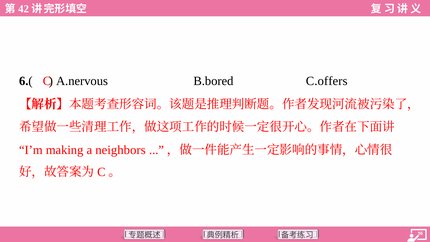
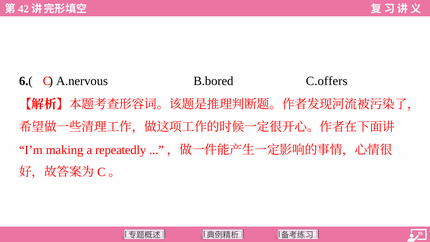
neighbors: neighbors -> repeatedly (121, 150)
